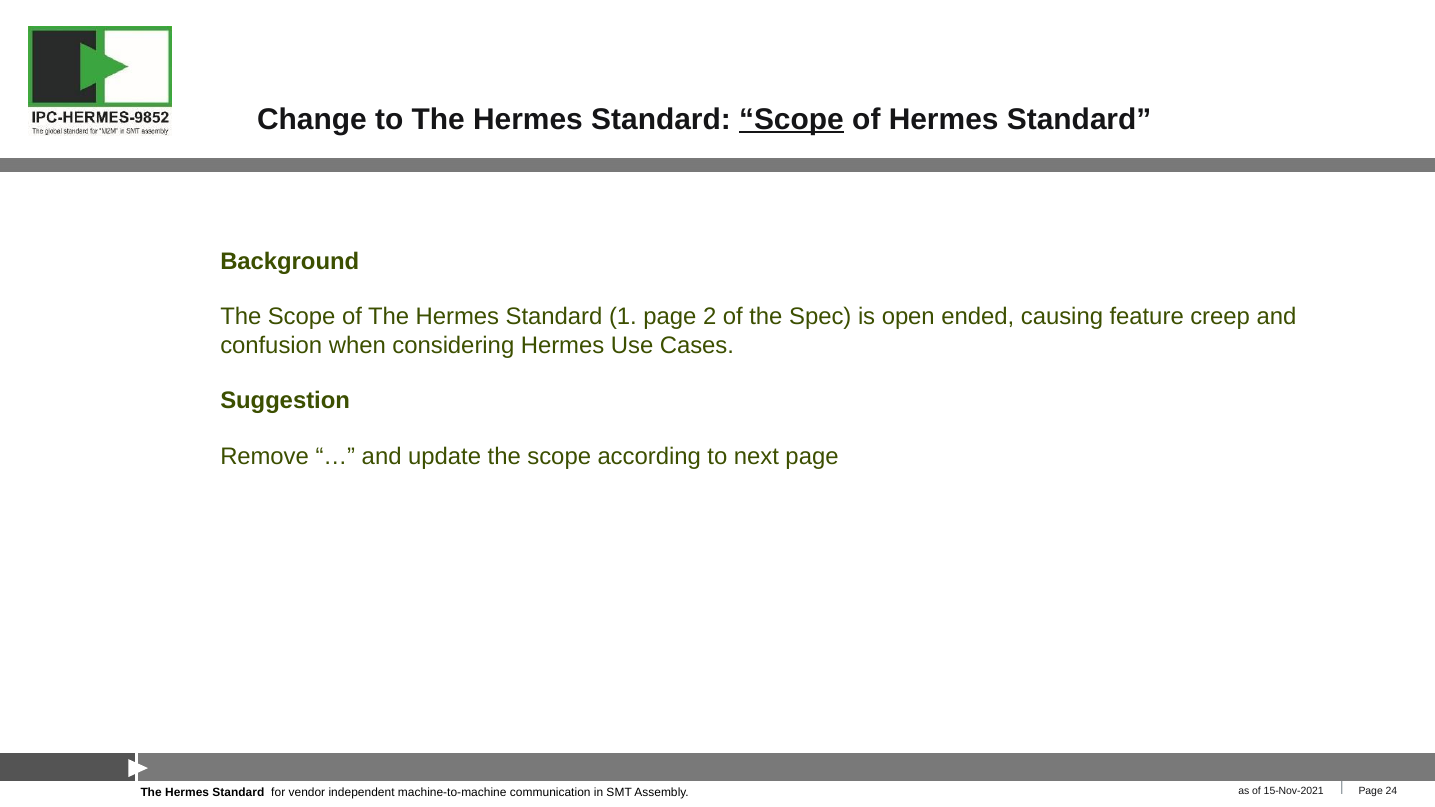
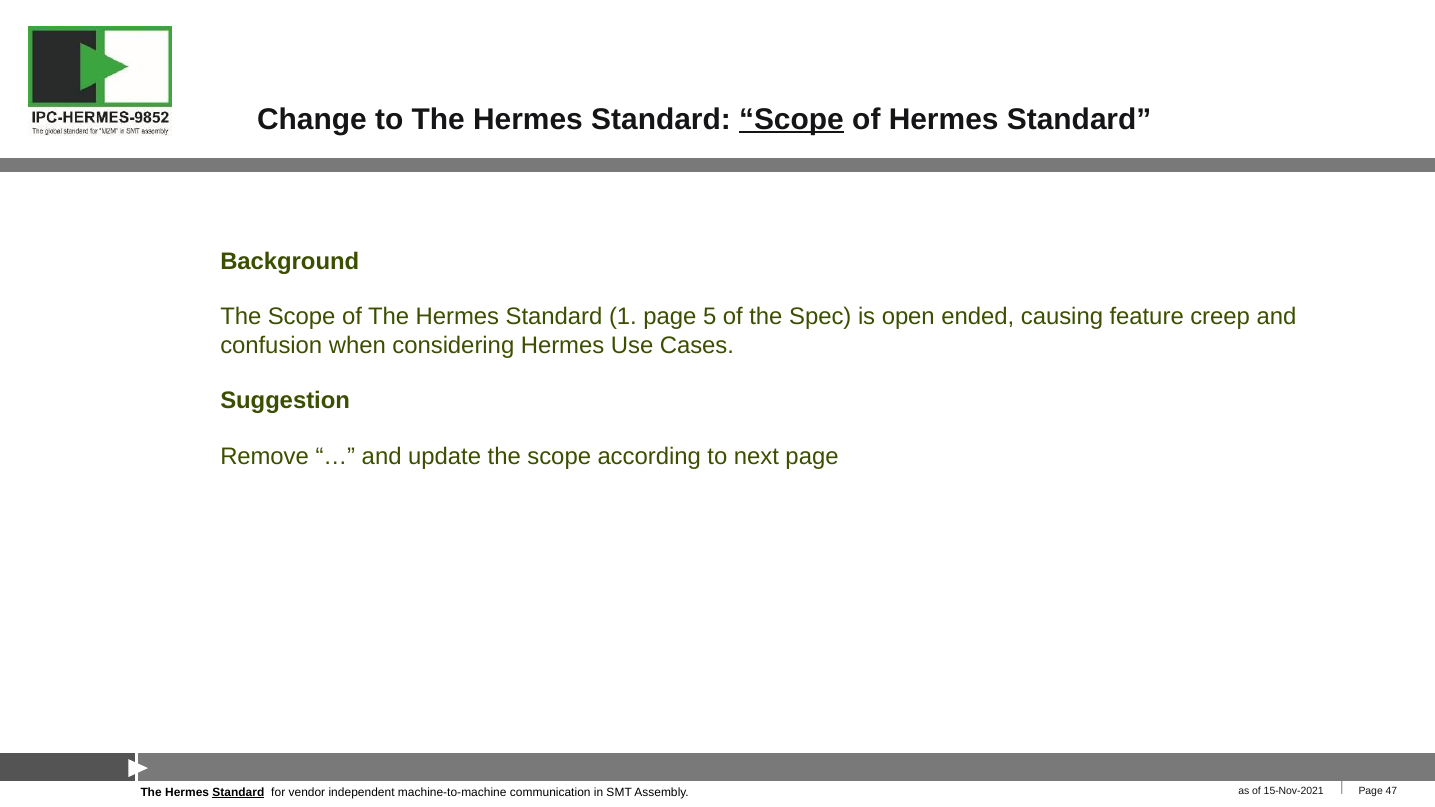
2: 2 -> 5 (710, 317)
24: 24 -> 47 (1391, 791)
Standard underline: none -> present (238, 793)
